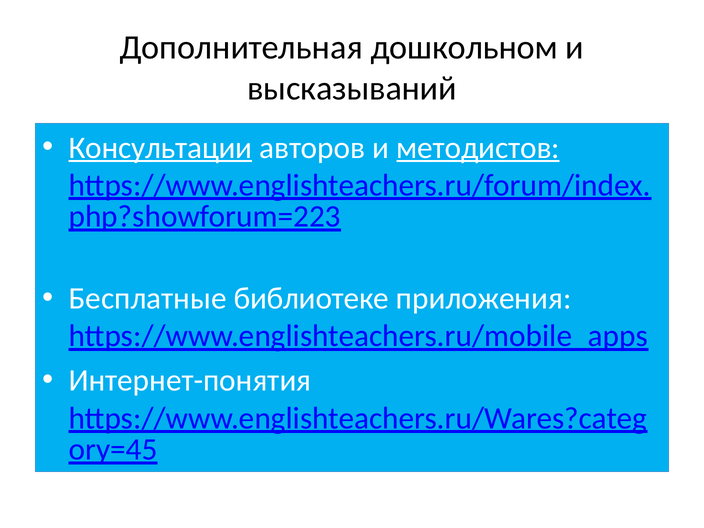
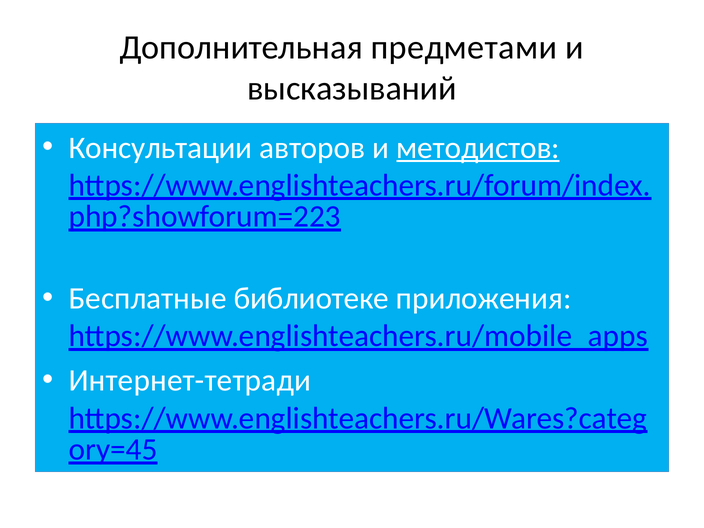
дошкольном: дошкольном -> предметами (464, 48)
Консультации underline: present -> none (160, 148)
Интернет-понятия: Интернет-понятия -> Интернет-тетради (190, 381)
